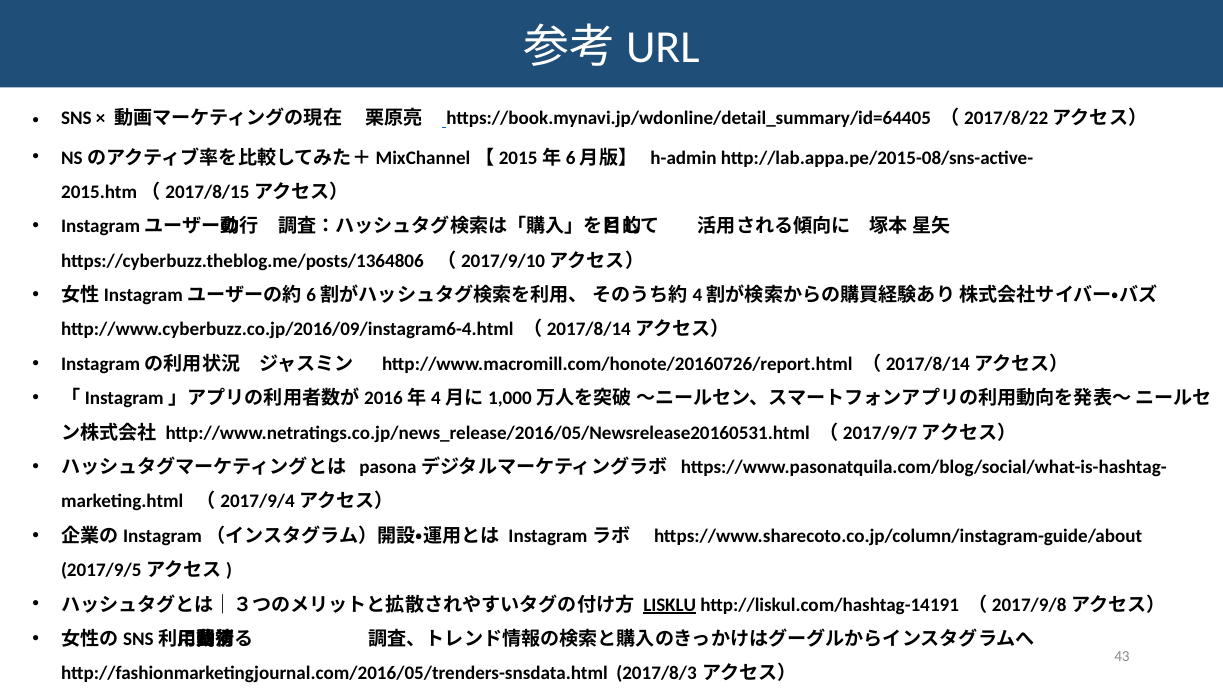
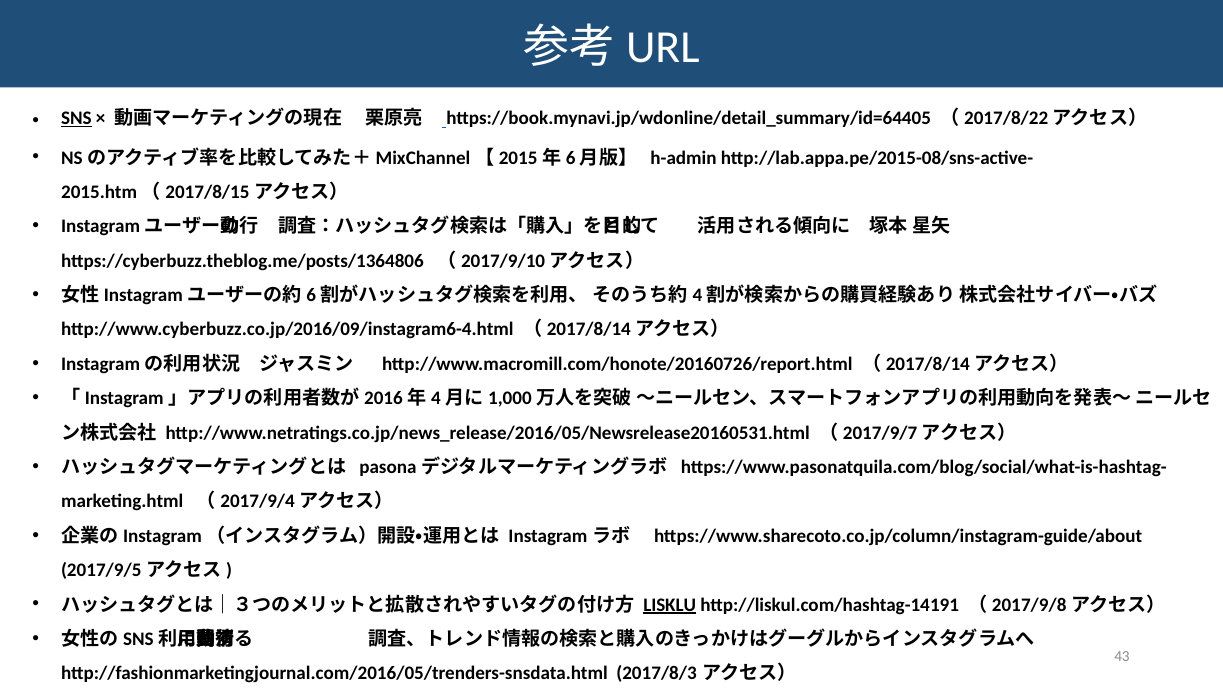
SNS underline: none -> present (76, 119)
